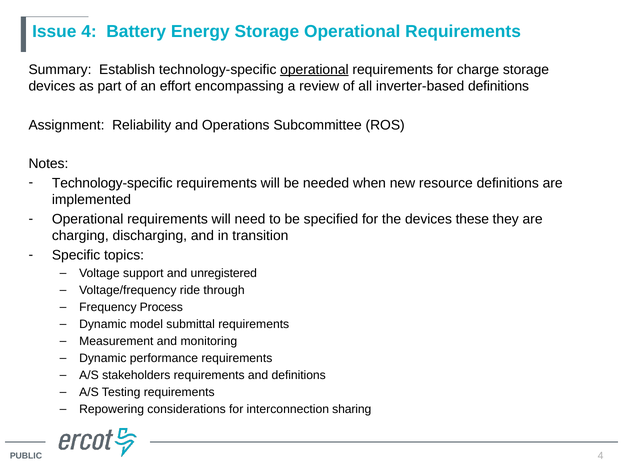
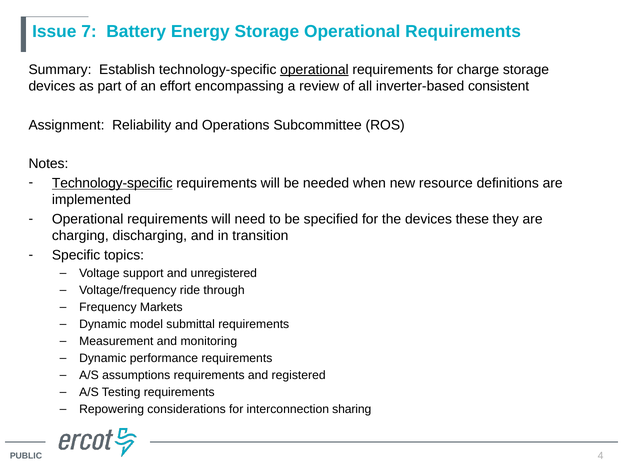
Issue 4: 4 -> 7 (89, 31)
inverter-based definitions: definitions -> consistent (499, 86)
Technology-specific underline: none -> present (112, 183)
Process: Process -> Markets (161, 307)
stakeholders: stakeholders -> assumptions (136, 375)
and definitions: definitions -> registered (299, 375)
